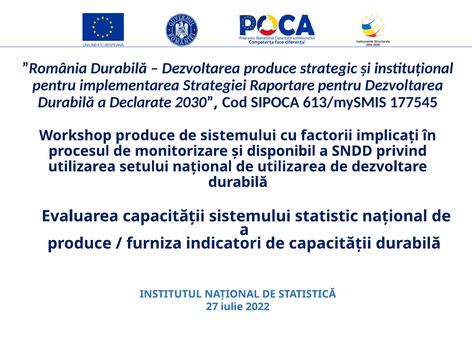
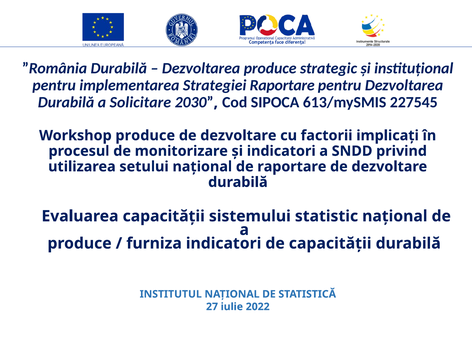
Declarate: Declarate -> Solicitare (140, 102)
177545: 177545 -> 227545 (414, 102)
sistemului: sistemului -> dezvoltare (238, 136)
și disponibil: disponibil -> indicatori (281, 151)
de utilizarea: utilizarea -> raportare (292, 167)
